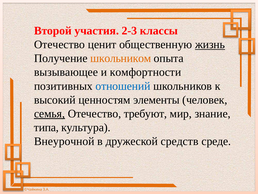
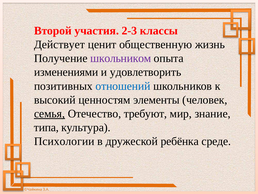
Отечество: Отечество -> Действует (59, 44)
жизнь underline: present -> none (210, 44)
школьником colour: orange -> purple (121, 58)
вызывающее: вызывающее -> изменениями (66, 72)
комфортности: комфортности -> удовлетворить (146, 72)
Внеурочной: Внеурочной -> Психологии (64, 141)
средств: средств -> ребёнка (180, 141)
